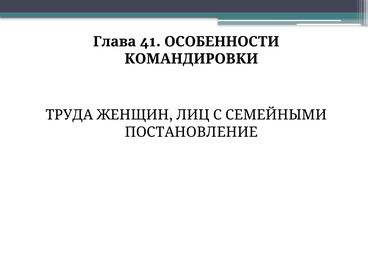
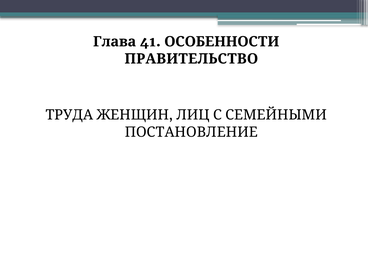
КОМАНДИРОВКИ: КОМАНДИРОВКИ -> ПРАВИТЕЛЬСТВО (191, 59)
